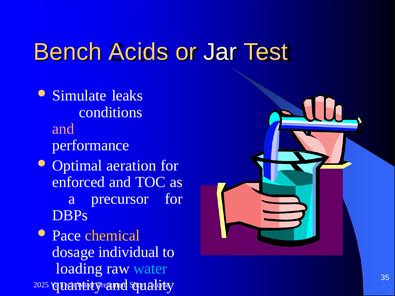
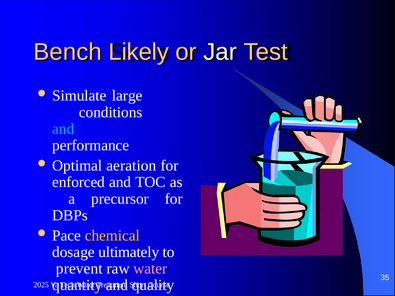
Acids: Acids -> Likely (139, 52)
leaks: leaks -> large (127, 96)
and colour: pink -> light blue (63, 129)
individual: individual -> ultimately (129, 252)
loading: loading -> prevent (79, 269)
water colour: light blue -> pink (150, 269)
